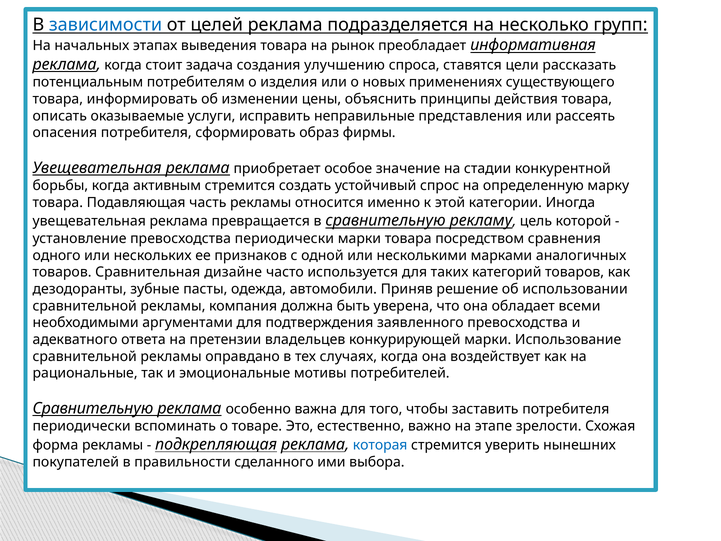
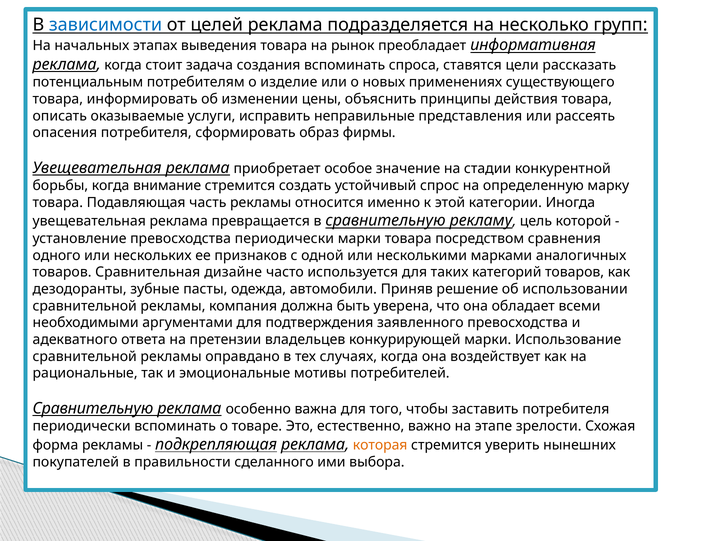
создания улучшению: улучшению -> вспоминать (345, 65)
изделия: изделия -> изделие (289, 82)
активным: активным -> внимание (167, 186)
которая colour: blue -> orange (380, 445)
